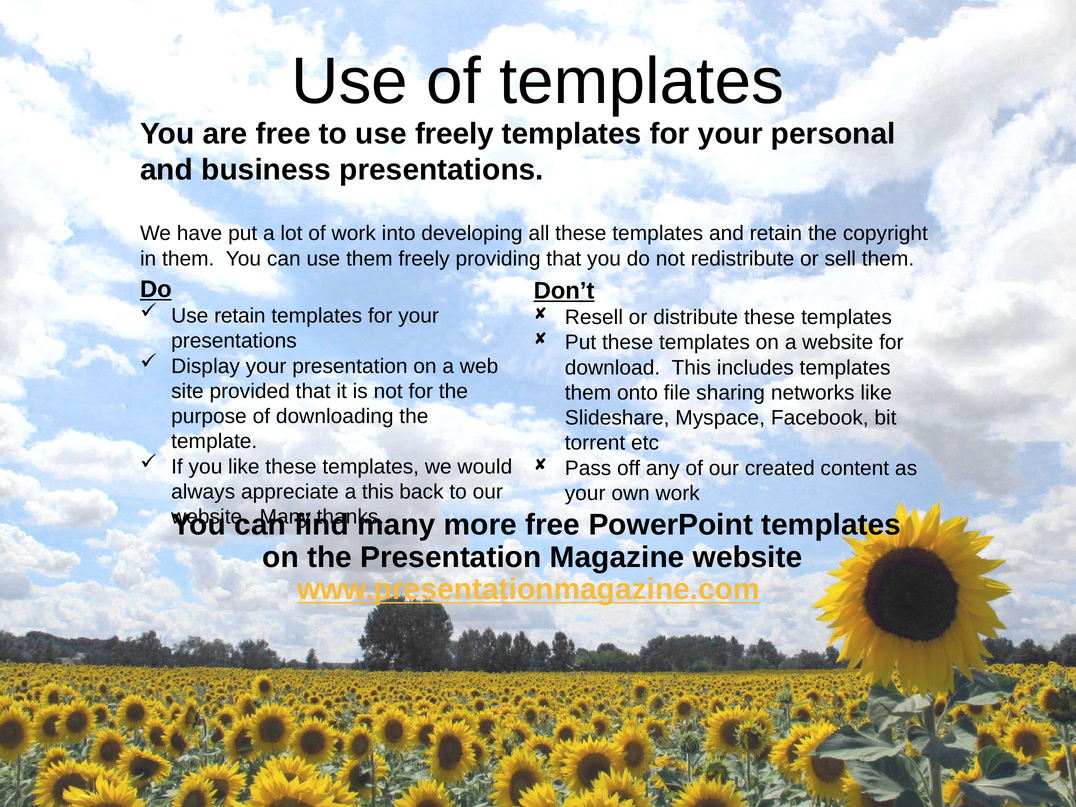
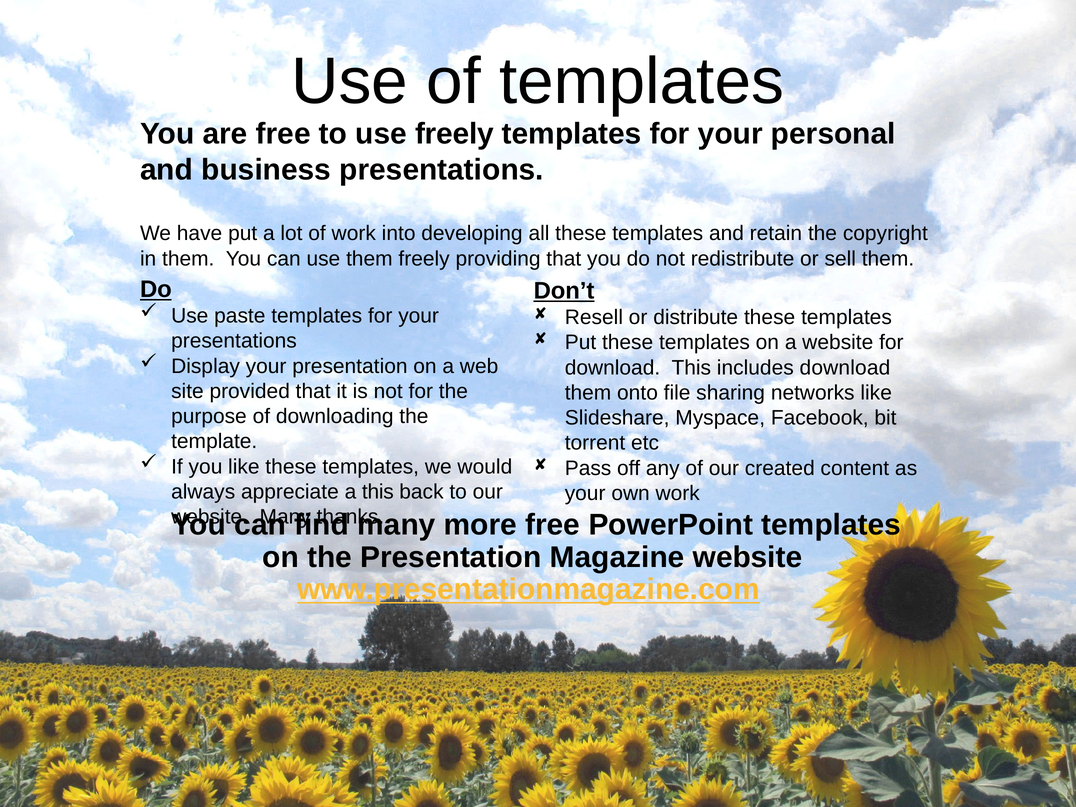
Use retain: retain -> paste (240, 316)
includes templates: templates -> download (845, 368)
